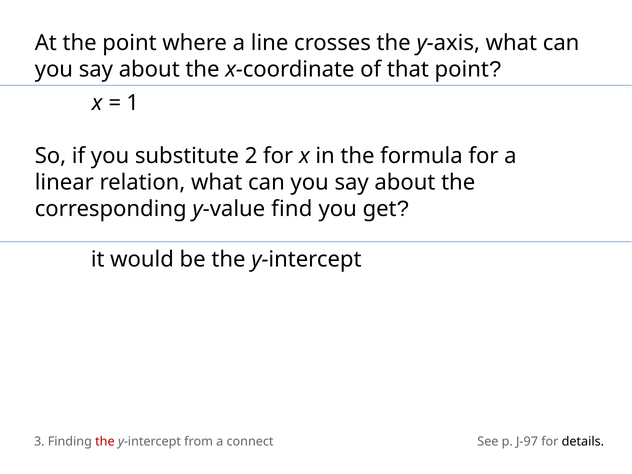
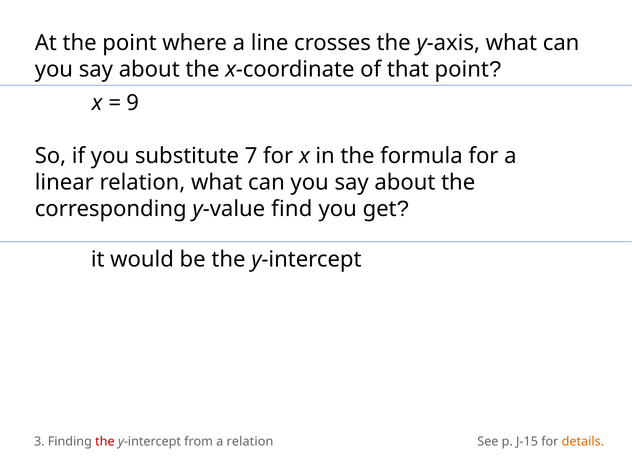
1: 1 -> 9 (133, 103)
2: 2 -> 7 (251, 156)
a connect: connect -> relation (250, 442)
J-97: J-97 -> J-15 (527, 442)
details colour: black -> orange (583, 442)
